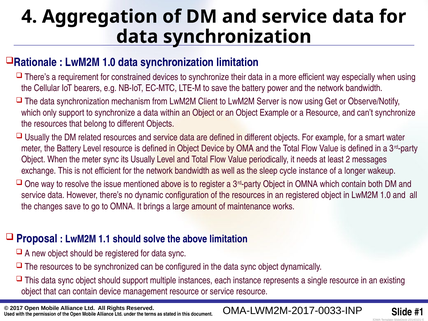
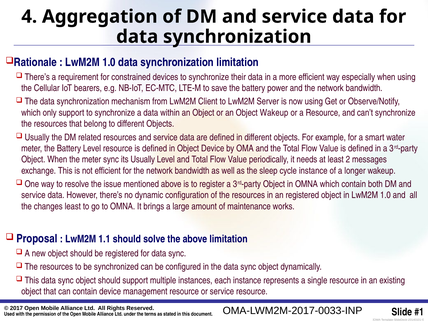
Object Example: Example -> Wakeup (274, 113)
changes save: save -> least (73, 206)
